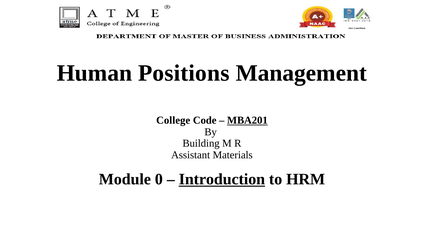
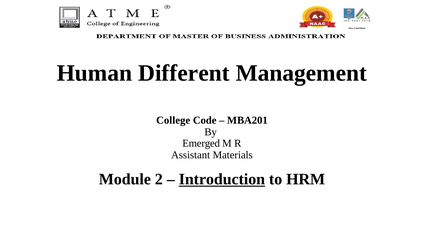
Positions: Positions -> Different (184, 73)
MBA201 underline: present -> none (247, 120)
Building: Building -> Emerged (201, 143)
0: 0 -> 2 (159, 179)
